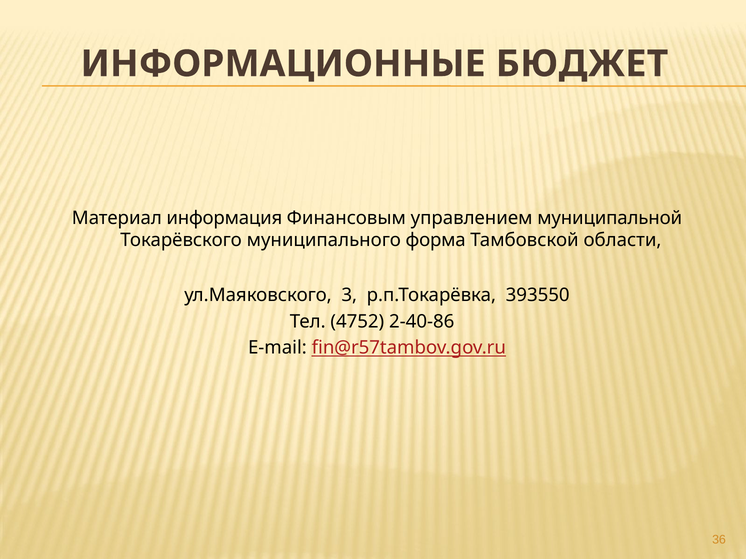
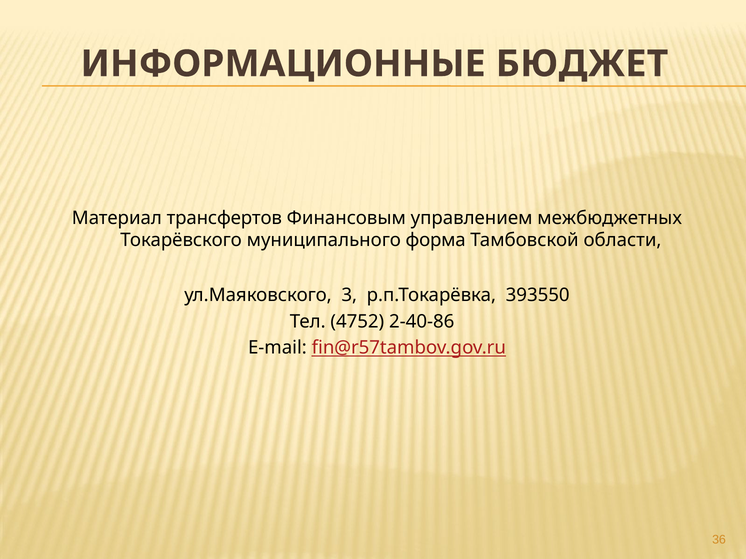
информация: информация -> трансфертов (224, 218)
муниципальной: муниципальной -> межбюджетных (610, 218)
